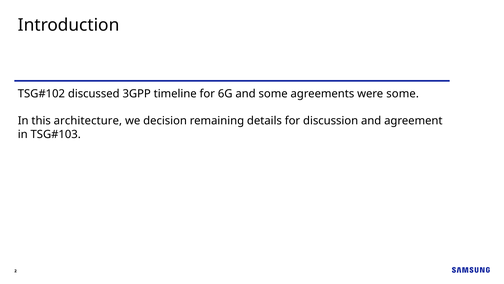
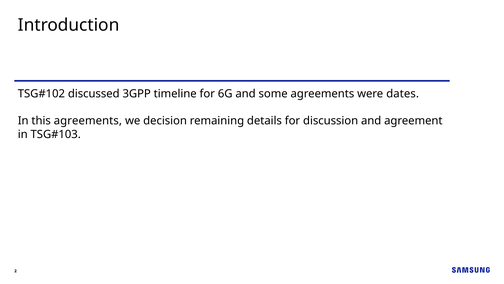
were some: some -> dates (403, 94)
this architecture: architecture -> agreements (88, 121)
